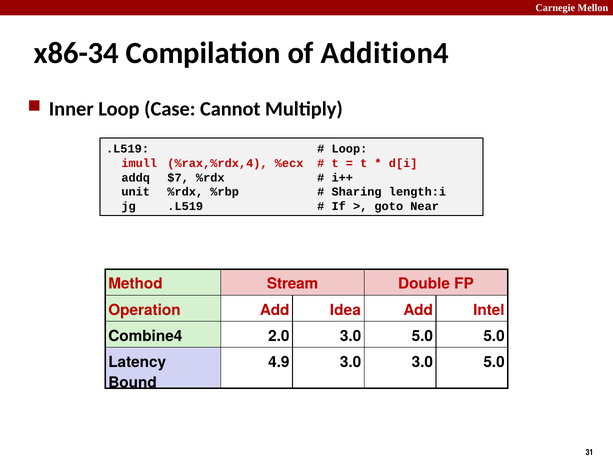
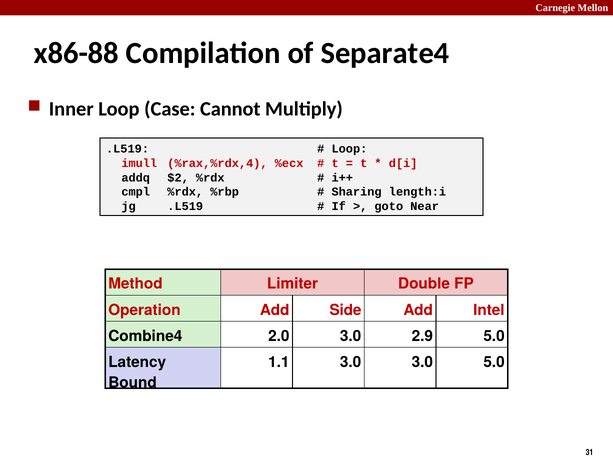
x86-34: x86-34 -> x86-88 (76, 53)
Addition4: Addition4 -> Separate4 (385, 53)
$7: $7 -> $2 (178, 178)
unit: unit -> cmpl (136, 192)
Stream: Stream -> Limiter (293, 284)
Idea: Idea -> Side (346, 310)
2.0 3.0 5.0: 5.0 -> 2.9 (422, 336)
4.9: 4.9 -> 1.1 (279, 362)
